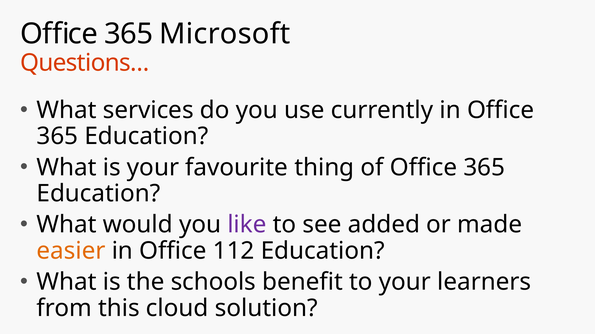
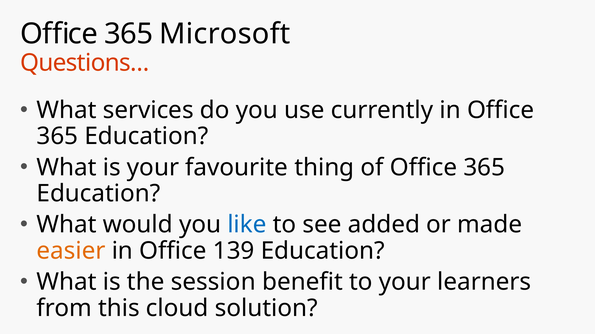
like colour: purple -> blue (247, 225)
112: 112 -> 139 (234, 251)
schools: schools -> session (213, 282)
